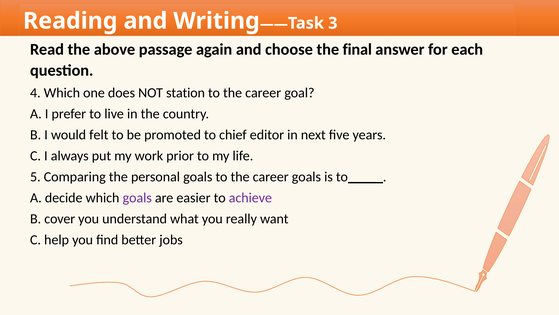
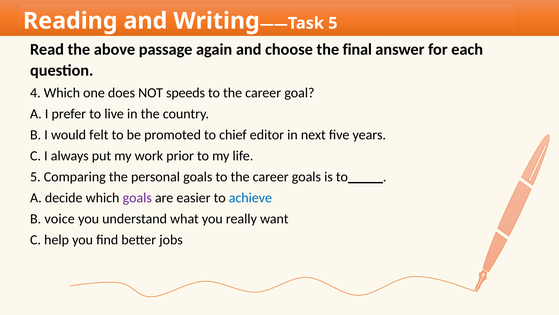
3: 3 -> 5 (333, 23)
station: station -> speeds (186, 93)
achieve colour: purple -> blue (250, 197)
cover: cover -> voice (60, 218)
